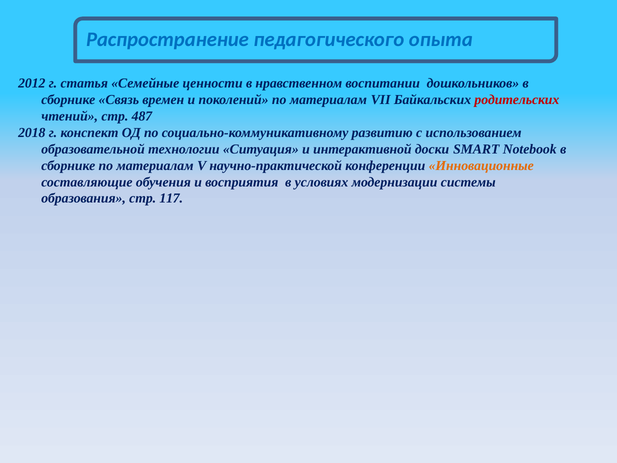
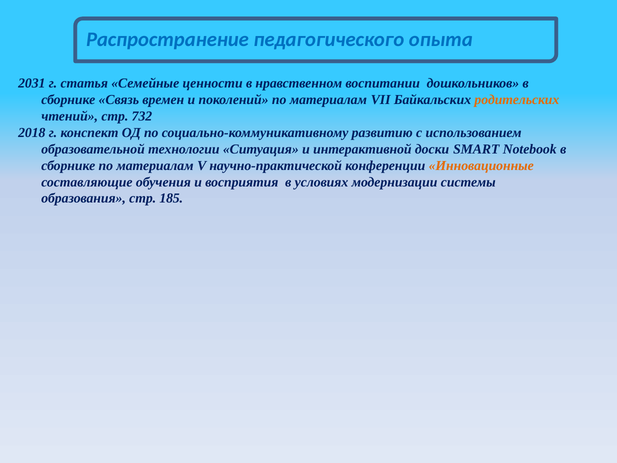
2012: 2012 -> 2031 (32, 83)
родительских colour: red -> orange (517, 100)
487: 487 -> 732 (142, 116)
117: 117 -> 185 (171, 198)
